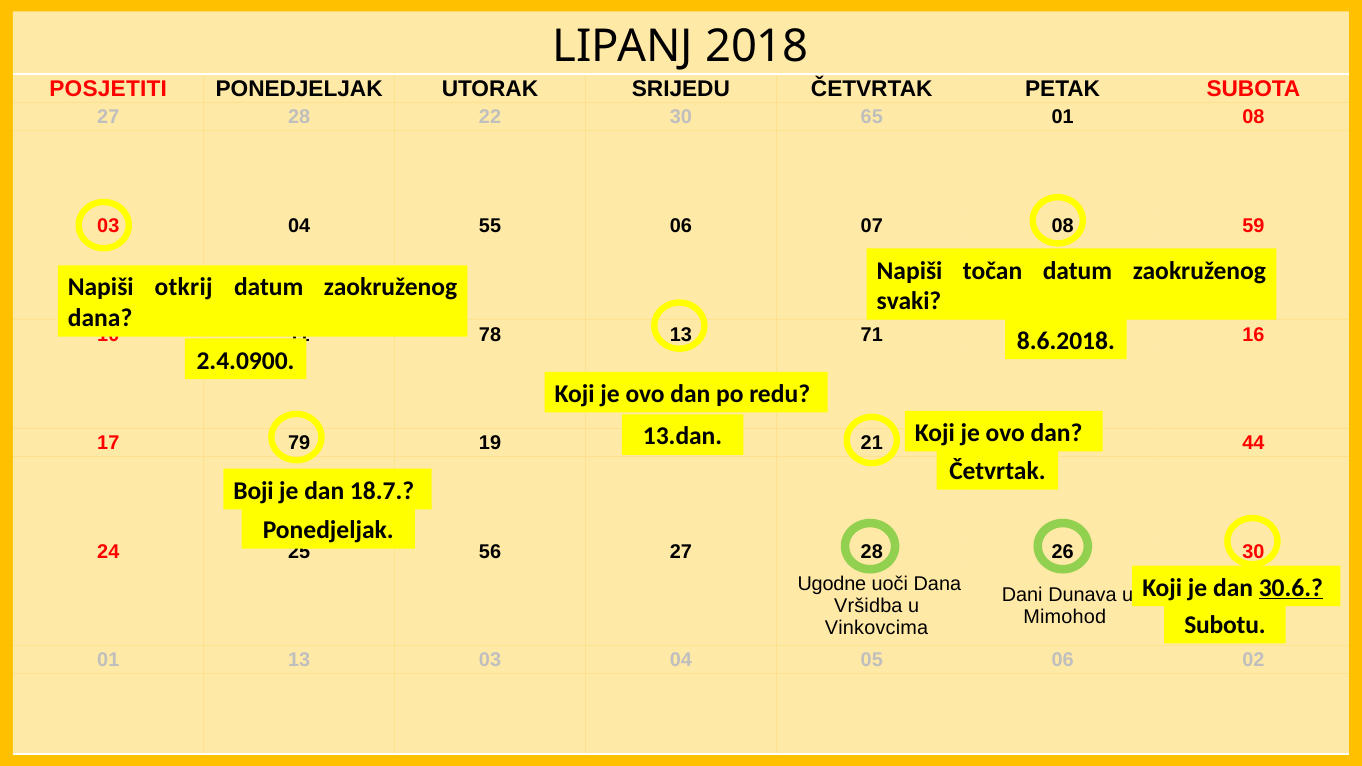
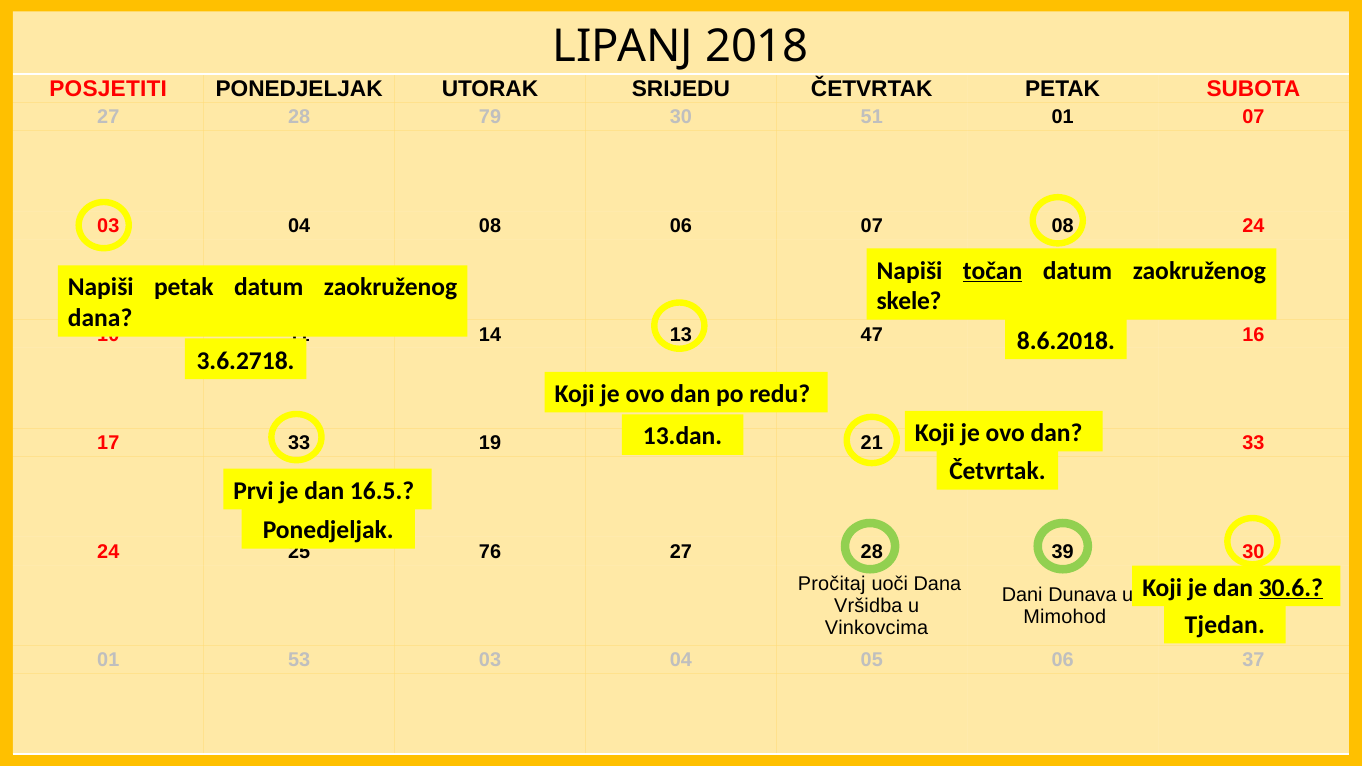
28 22: 22 -> 79 (490, 117)
65: 65 -> 51 (872, 117)
01 08: 08 -> 07 (1253, 117)
04 55: 55 -> 08 (490, 226)
08 59: 59 -> 24 (1253, 226)
točan underline: none -> present (993, 271)
Napiši otkrij: otkrij -> petak (184, 287)
svaki: svaki -> skele (909, 301)
78: 78 -> 14 (490, 335)
71: 71 -> 47 (872, 335)
2.4.0900: 2.4.0900 -> 3.6.2718 (246, 361)
17 79: 79 -> 33 (299, 443)
44: 44 -> 33 (1253, 443)
Boji: Boji -> Prvi (254, 491)
18.7: 18.7 -> 16.5 (382, 491)
56: 56 -> 76 (490, 552)
26: 26 -> 39 (1063, 552)
Ugodne: Ugodne -> Pročitaj (832, 584)
Subotu: Subotu -> Tjedan (1225, 625)
01 13: 13 -> 53 (299, 660)
02: 02 -> 37 (1253, 660)
